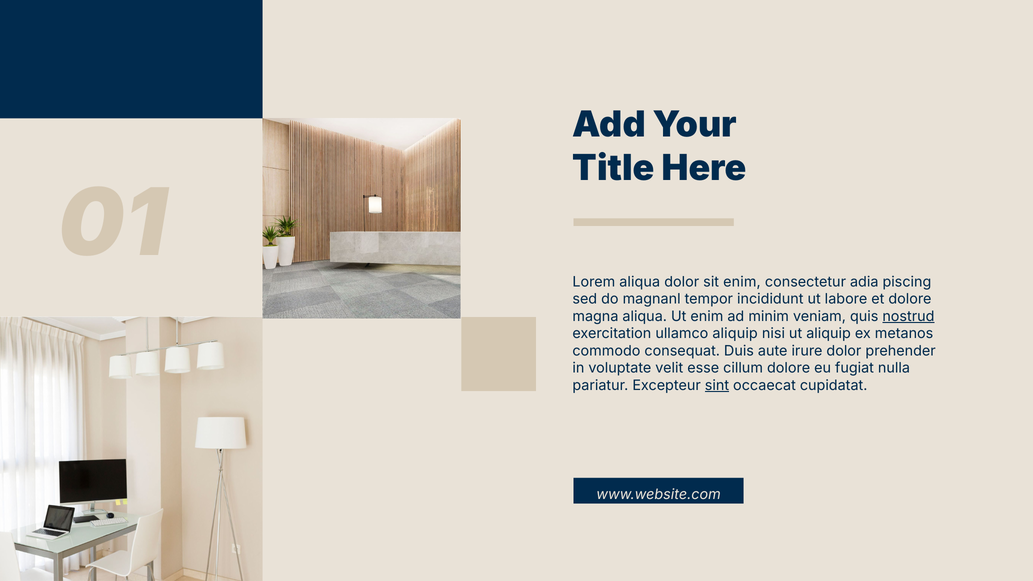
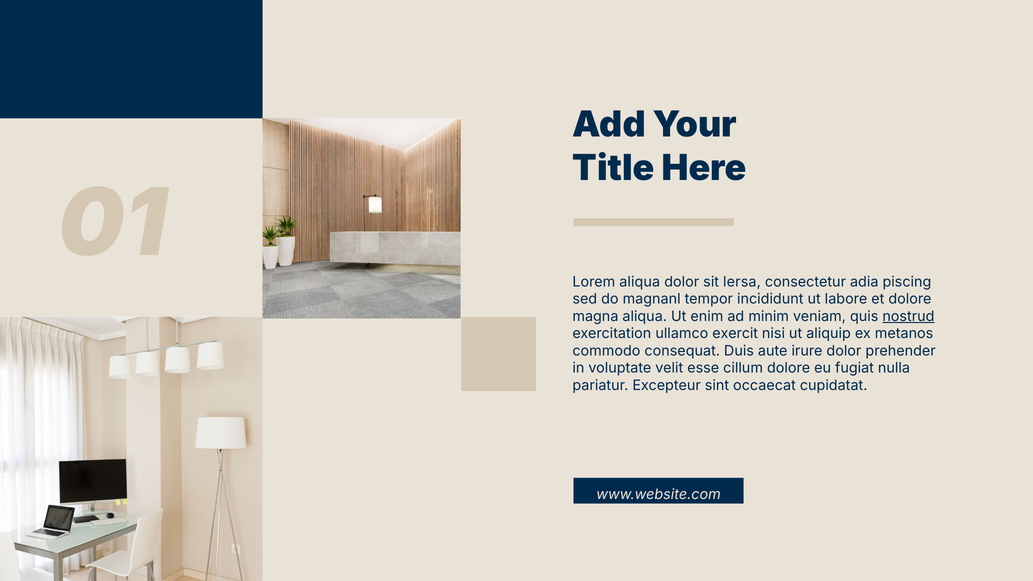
sit enim: enim -> lersa (742, 282)
ullamco aliquip: aliquip -> exercit (735, 334)
sint underline: present -> none (717, 385)
